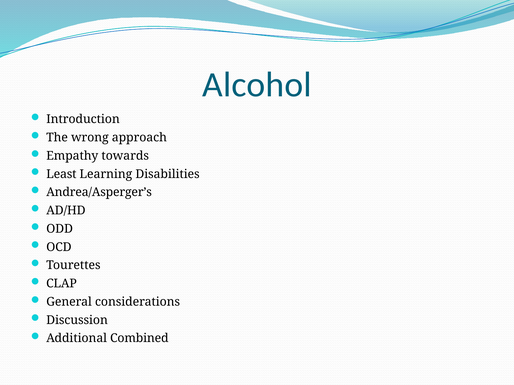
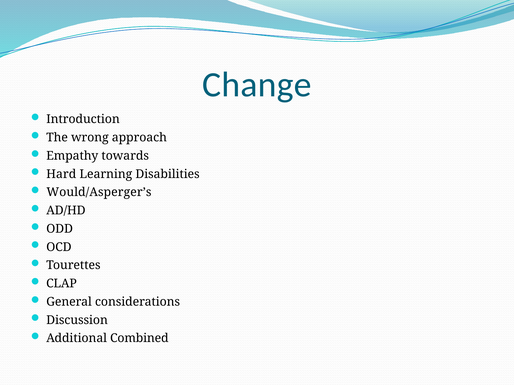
Alcohol: Alcohol -> Change (257, 85)
Least: Least -> Hard (61, 174)
Andrea/Asperger’s: Andrea/Asperger’s -> Would/Asperger’s (99, 193)
